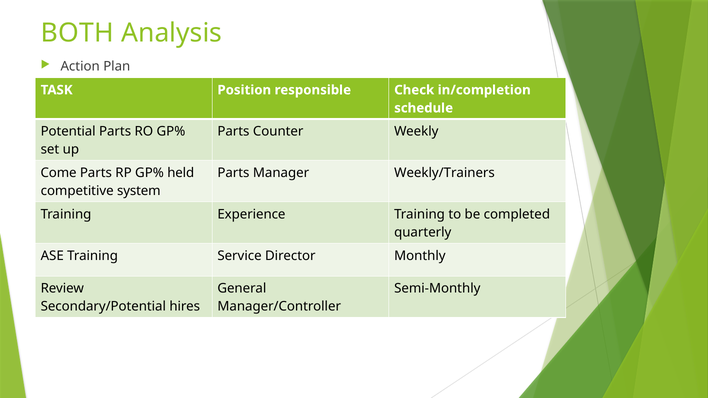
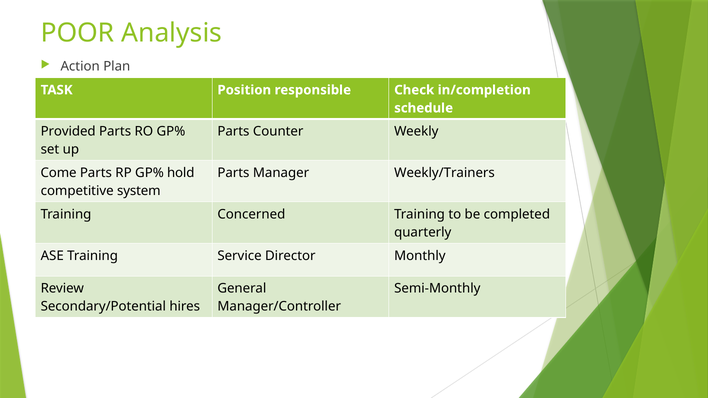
BOTH: BOTH -> POOR (78, 33)
Potential: Potential -> Provided (68, 132)
held: held -> hold (181, 173)
Experience: Experience -> Concerned (251, 214)
